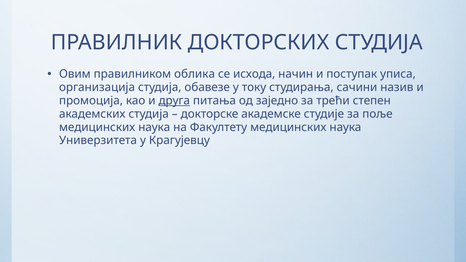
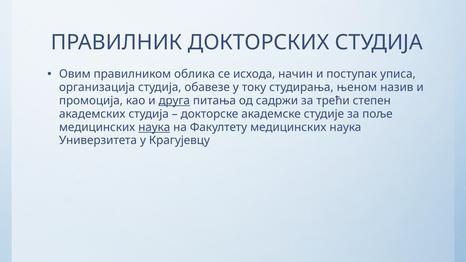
сачини: сачини -> њеном (357, 87)
заједно: заједно -> садржи (277, 101)
наука underline: none -> present (154, 127)
